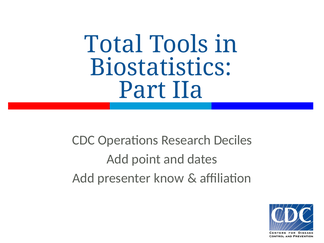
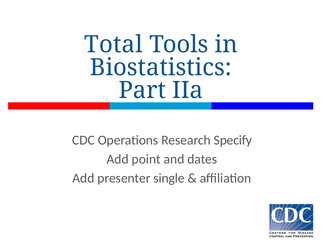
Deciles: Deciles -> Specify (233, 140)
know: know -> single (169, 178)
